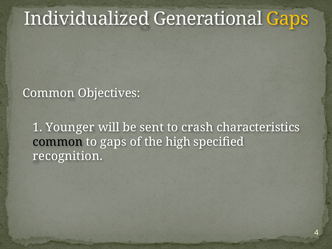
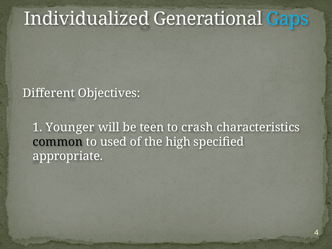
Gaps colour: yellow -> light blue (287, 19)
Common: Common -> Different (49, 93)
sent: sent -> teen (152, 128)
to gaps: gaps -> used (113, 142)
recognition: recognition -> appropriate (68, 156)
